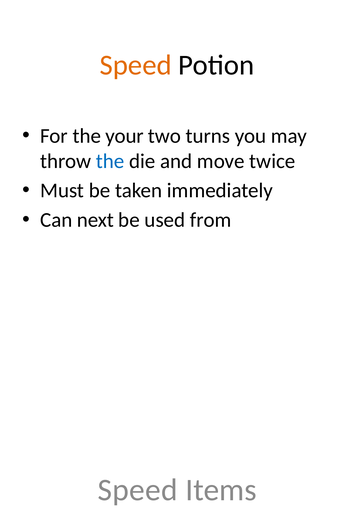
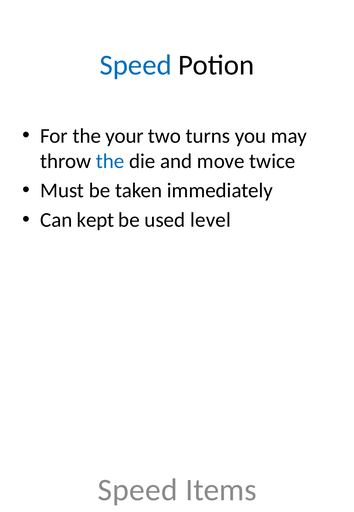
Speed colour: orange -> blue (136, 65)
next: next -> kept (95, 220)
from: from -> level (211, 220)
